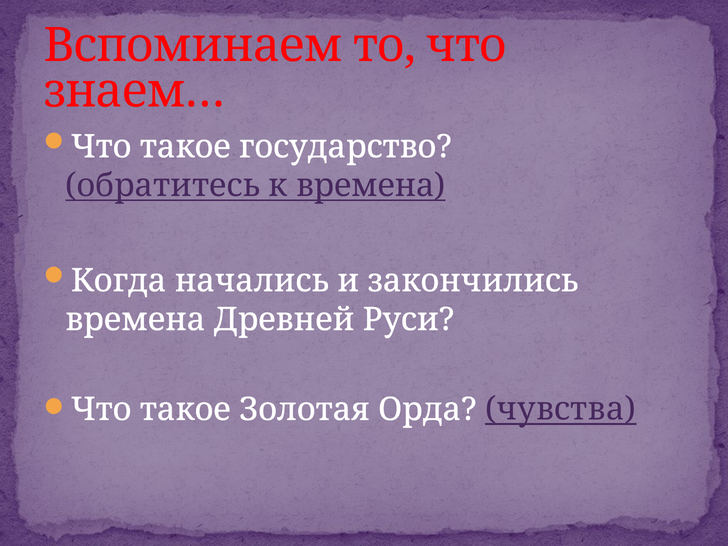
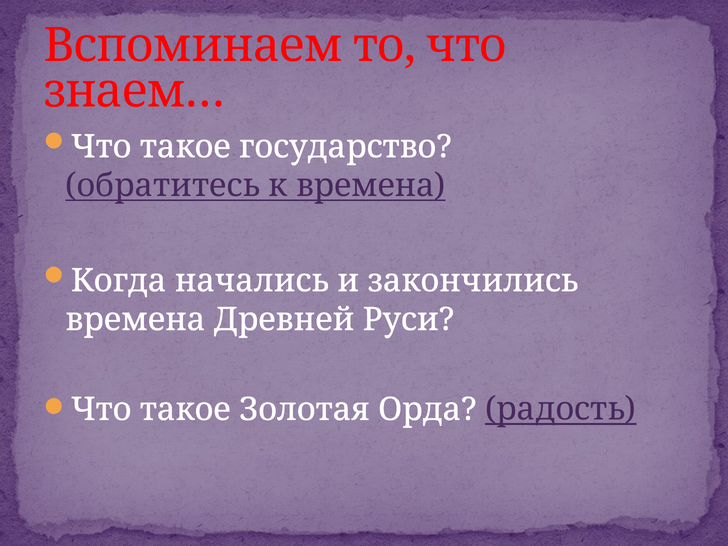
чувства: чувства -> радость (561, 409)
